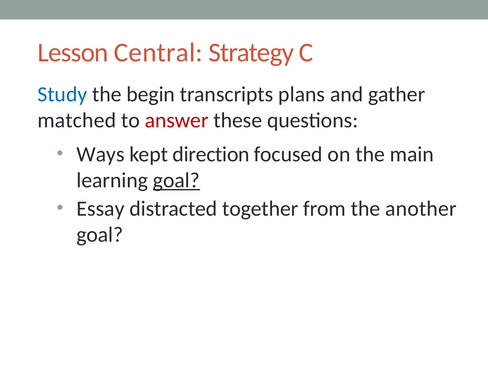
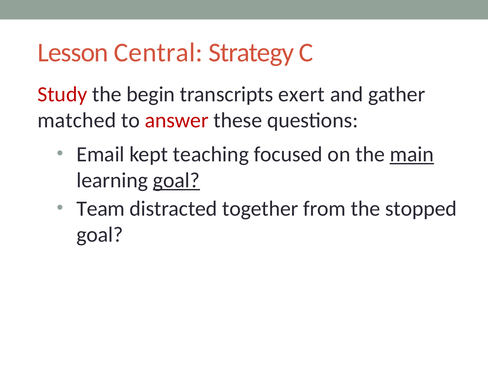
Study colour: blue -> red (62, 94)
plans: plans -> exert (302, 94)
Ways: Ways -> Email (101, 154)
direction: direction -> teaching (211, 154)
main underline: none -> present (412, 154)
Essay: Essay -> Team (101, 209)
another: another -> stopped (421, 209)
